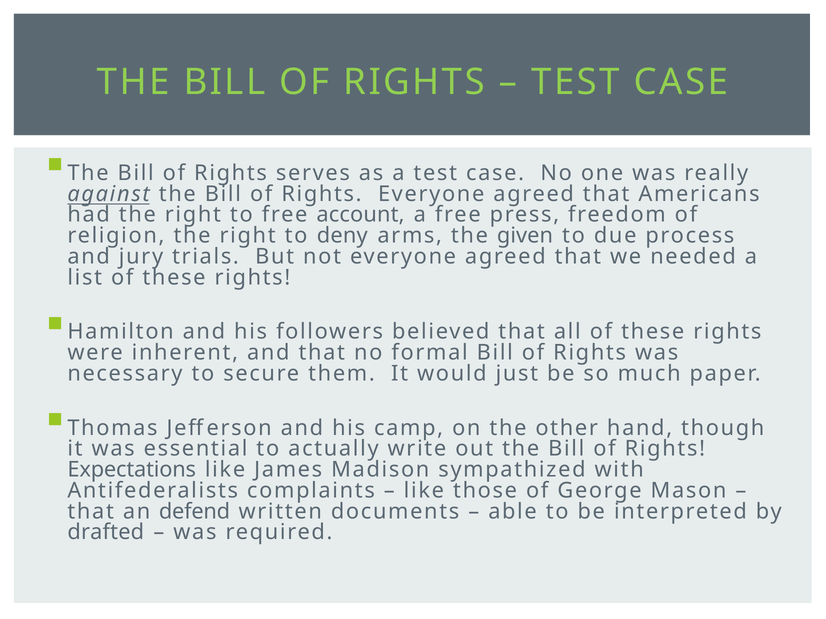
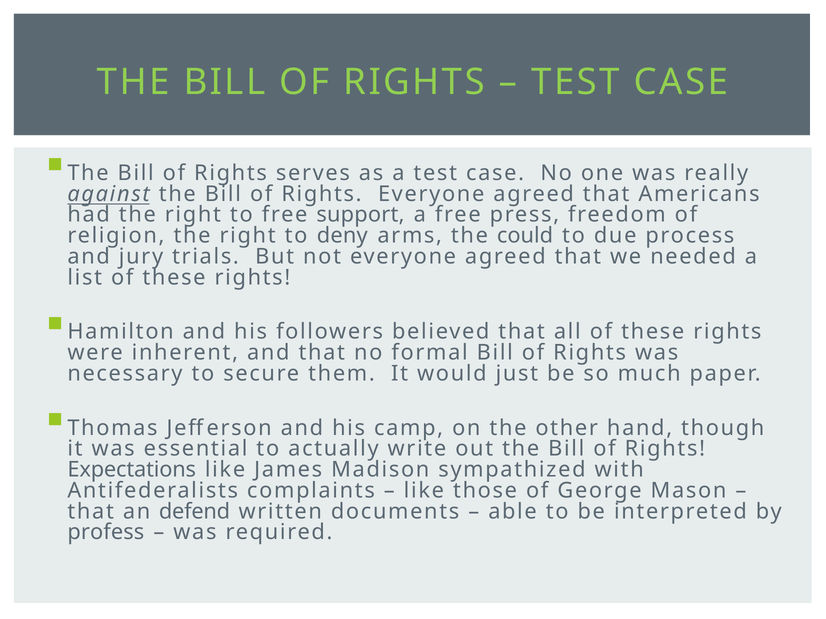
account: account -> support (360, 215)
given: given -> could (525, 236)
drafted: drafted -> profess (106, 533)
